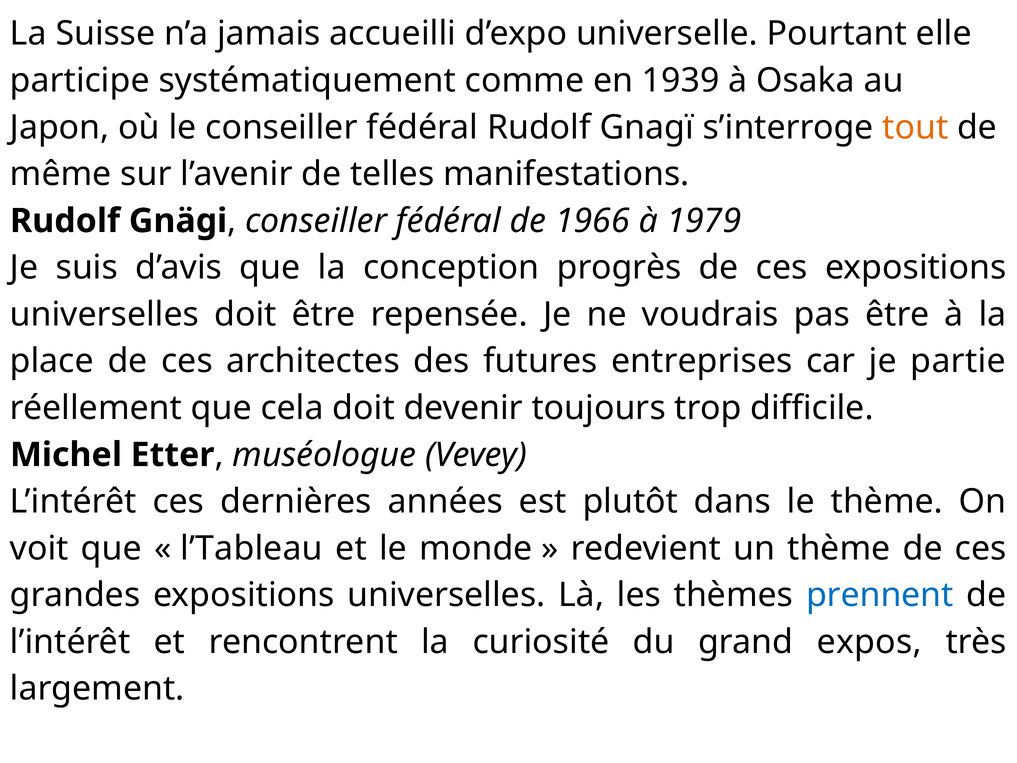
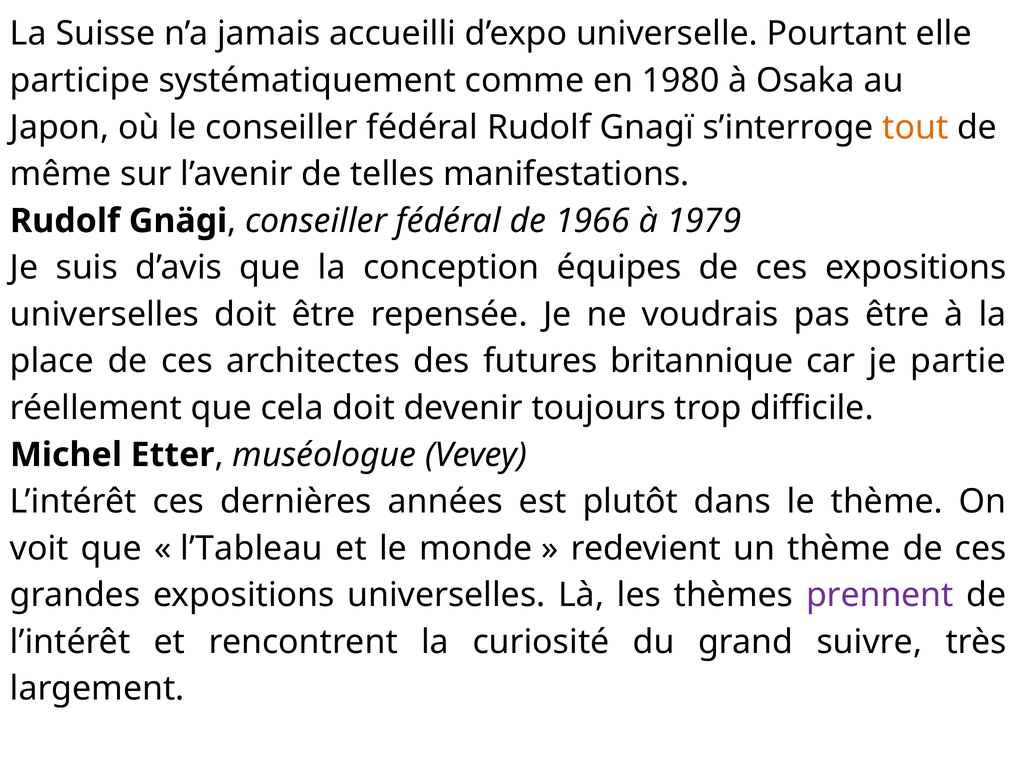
1939: 1939 -> 1980 (681, 81)
progrès: progrès -> équipes (619, 268)
entreprises: entreprises -> britannique (702, 361)
prennent colour: blue -> purple (880, 595)
expos: expos -> suivre (869, 642)
